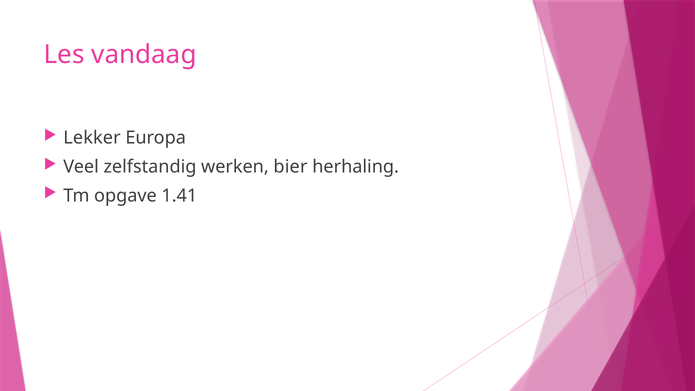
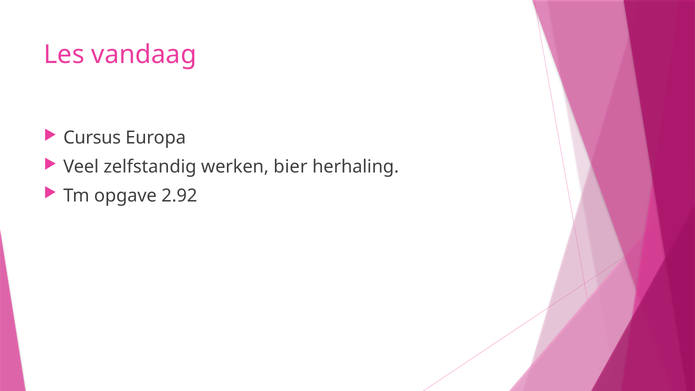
Lekker: Lekker -> Cursus (92, 138)
1.41: 1.41 -> 2.92 (179, 196)
